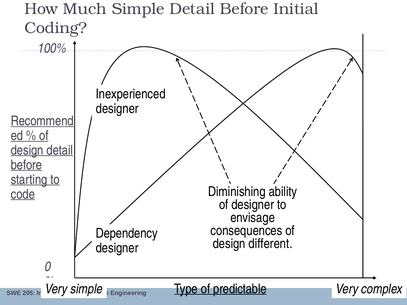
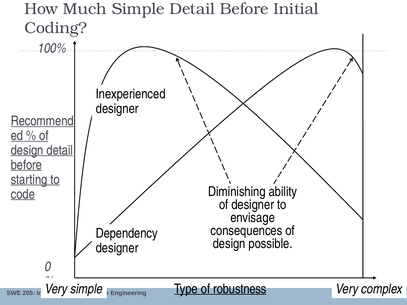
different: different -> possible (271, 244)
predictable: predictable -> robustness (240, 289)
